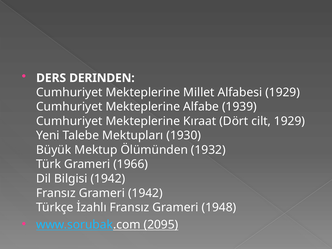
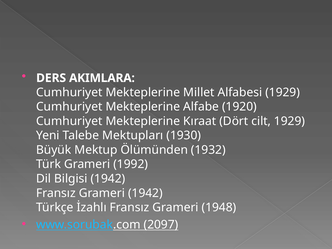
DERINDEN: DERINDEN -> AKIMLARA (102, 78)
1939: 1939 -> 1920 (239, 107)
1966: 1966 -> 1992 (131, 164)
2095: 2095 -> 2097 (161, 225)
